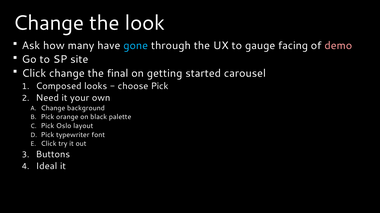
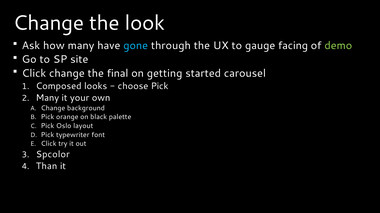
demo colour: pink -> light green (338, 46)
Need: Need -> Many (47, 98)
Buttons: Buttons -> Spcolor (53, 155)
Ideal: Ideal -> Than (47, 167)
